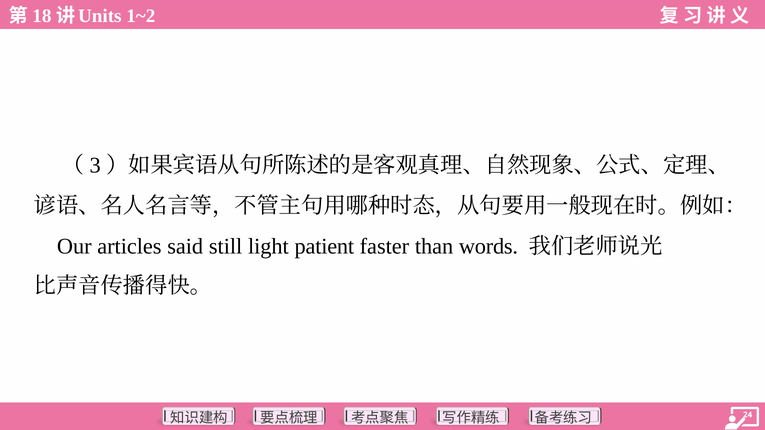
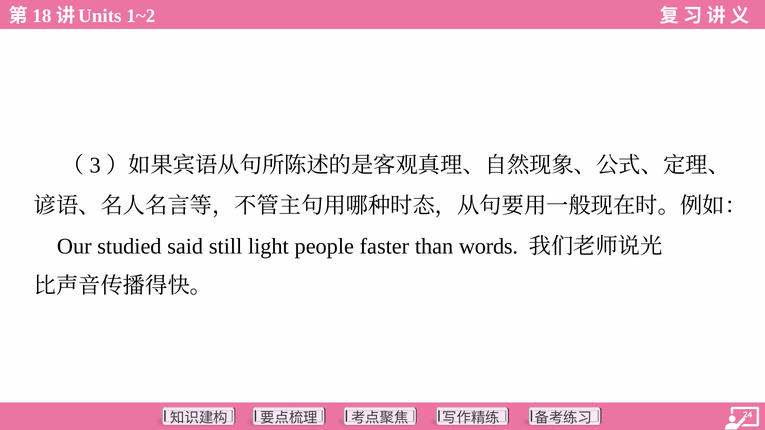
articles: articles -> studied (129, 247)
patient: patient -> people (324, 247)
